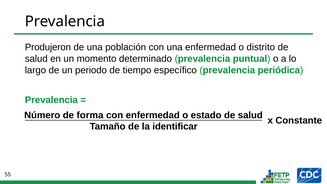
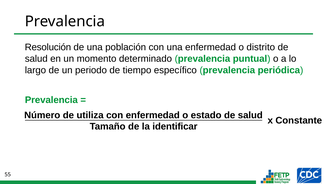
Produjeron: Produjeron -> Resolución (48, 47)
forma: forma -> utiliza (90, 115)
